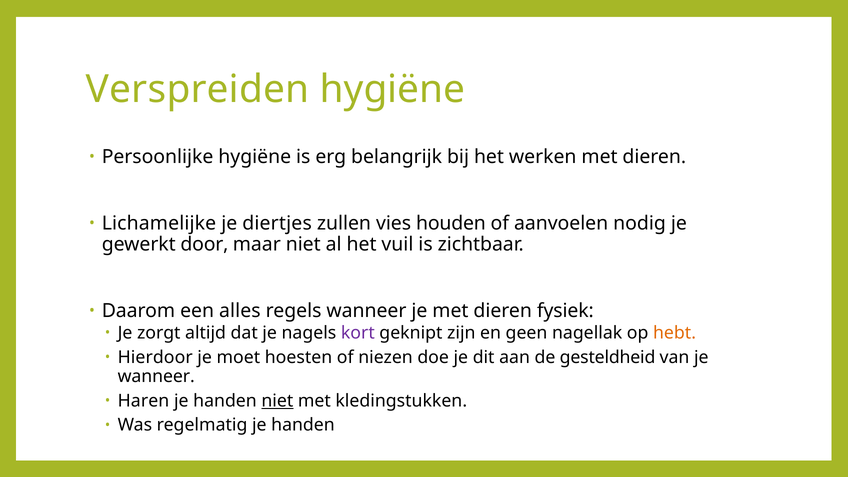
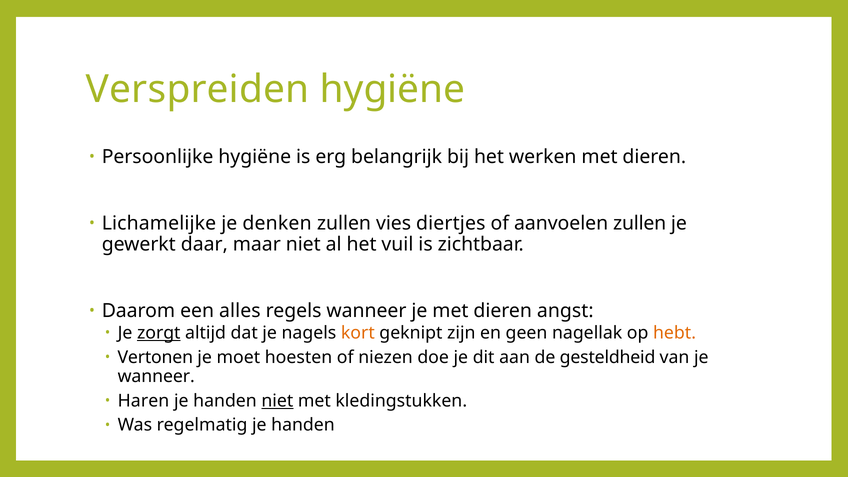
diertjes: diertjes -> denken (277, 223)
houden: houden -> diertjes (451, 223)
aanvoelen nodig: nodig -> zullen (640, 223)
door: door -> daar (204, 244)
fysiek: fysiek -> angst (565, 311)
zorgt underline: none -> present (159, 333)
kort colour: purple -> orange (358, 333)
Hierdoor: Hierdoor -> Vertonen (155, 357)
